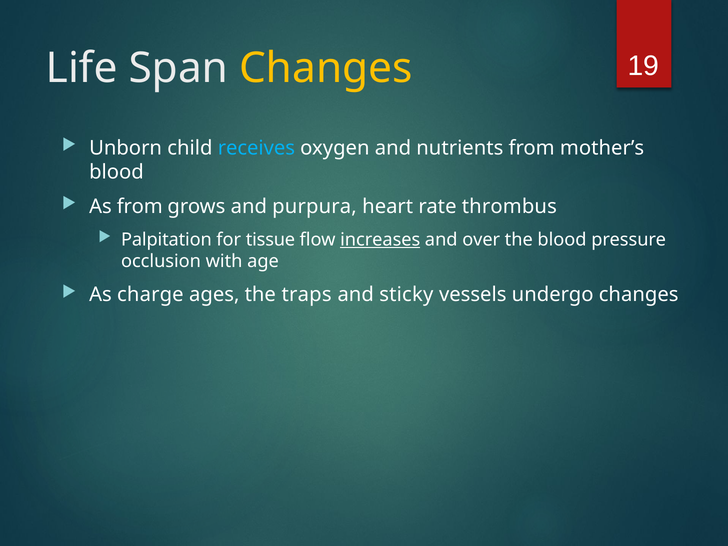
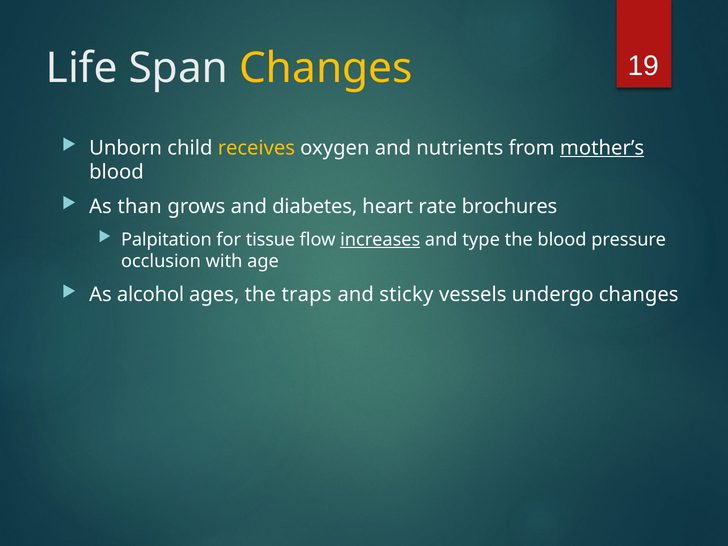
receives colour: light blue -> yellow (256, 148)
mother’s underline: none -> present (602, 148)
As from: from -> than (140, 207)
purpura: purpura -> diabetes (315, 207)
thrombus: thrombus -> brochures (509, 207)
over: over -> type (481, 240)
charge: charge -> alcohol (151, 295)
